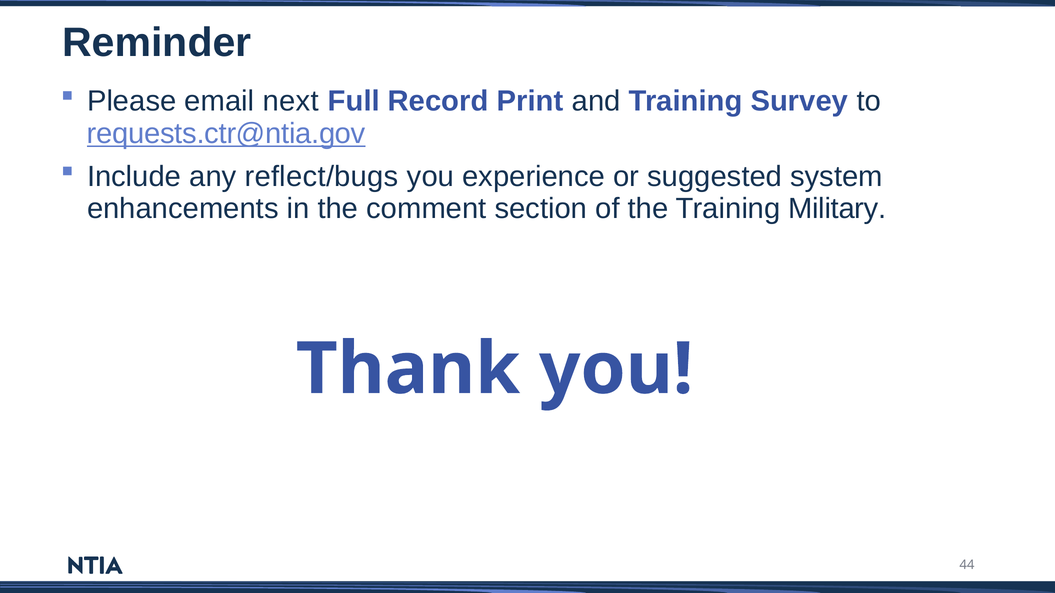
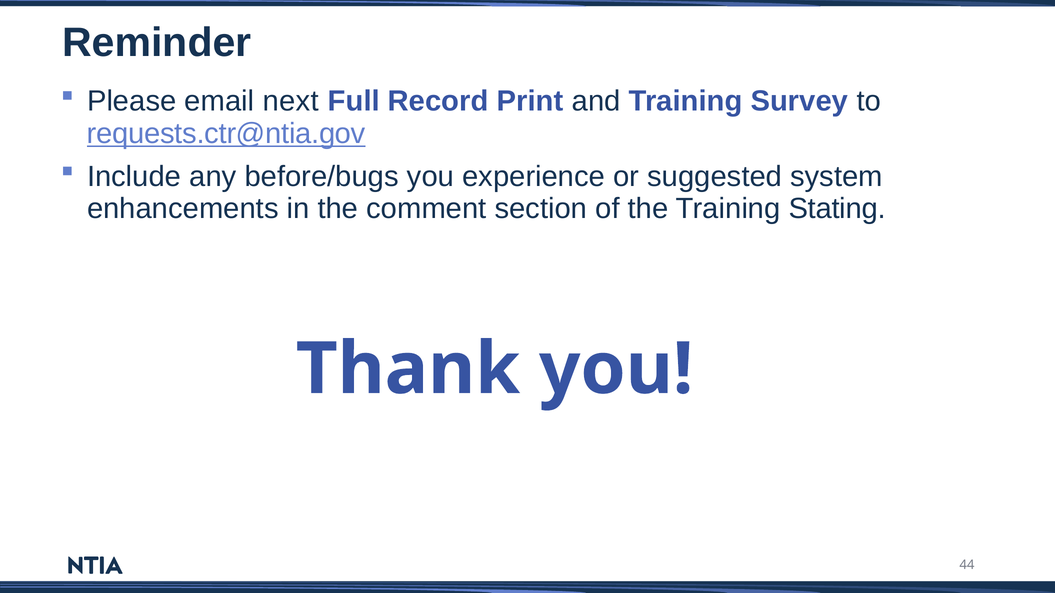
reflect/bugs: reflect/bugs -> before/bugs (322, 177)
Military: Military -> Stating (837, 209)
